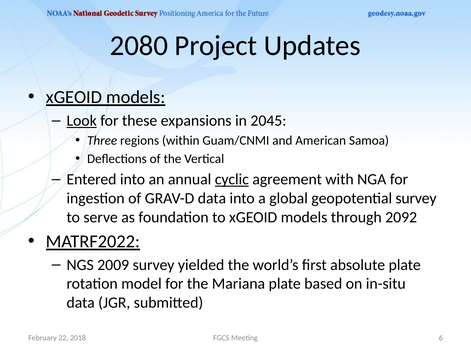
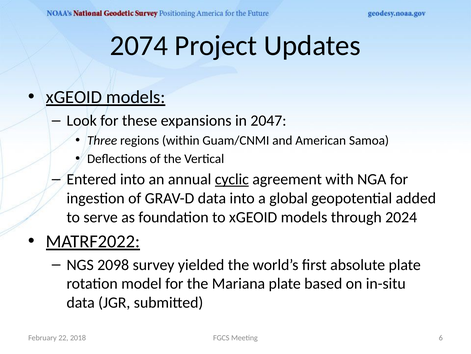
2080: 2080 -> 2074 (139, 46)
Look underline: present -> none (82, 120)
2045: 2045 -> 2047 (268, 120)
geopotential survey: survey -> added (416, 198)
2092: 2092 -> 2024 (401, 217)
2009: 2009 -> 2098 (113, 264)
